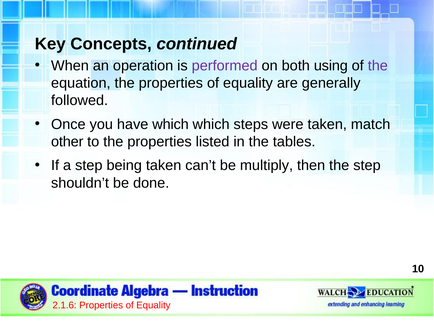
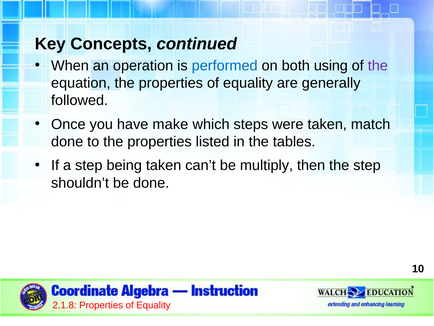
performed colour: purple -> blue (225, 65)
have which: which -> make (170, 124)
other: other -> done (67, 141)
2.1.6: 2.1.6 -> 2.1.8 (65, 305)
